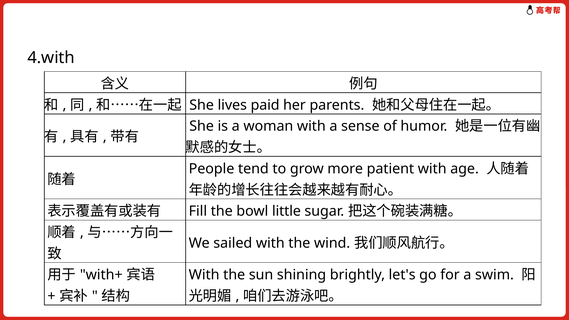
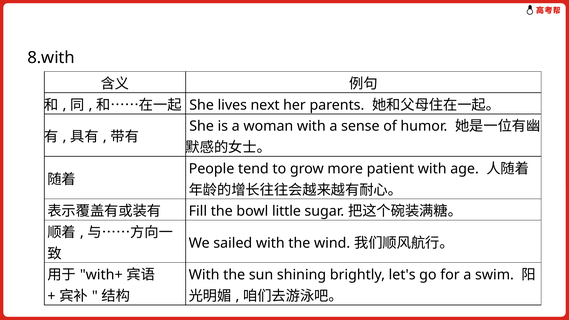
4.with: 4.with -> 8.with (51, 58)
paid: paid -> next (265, 105)
